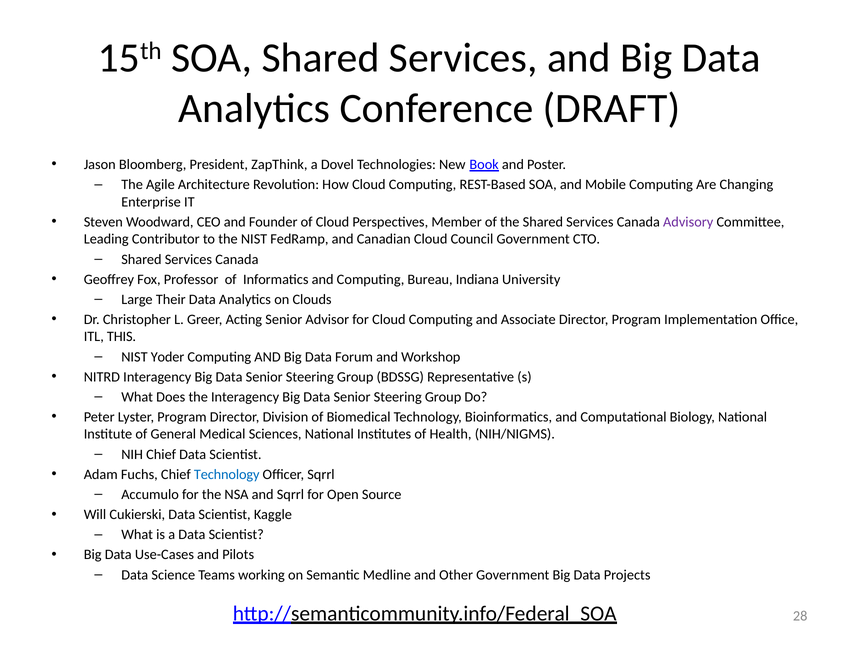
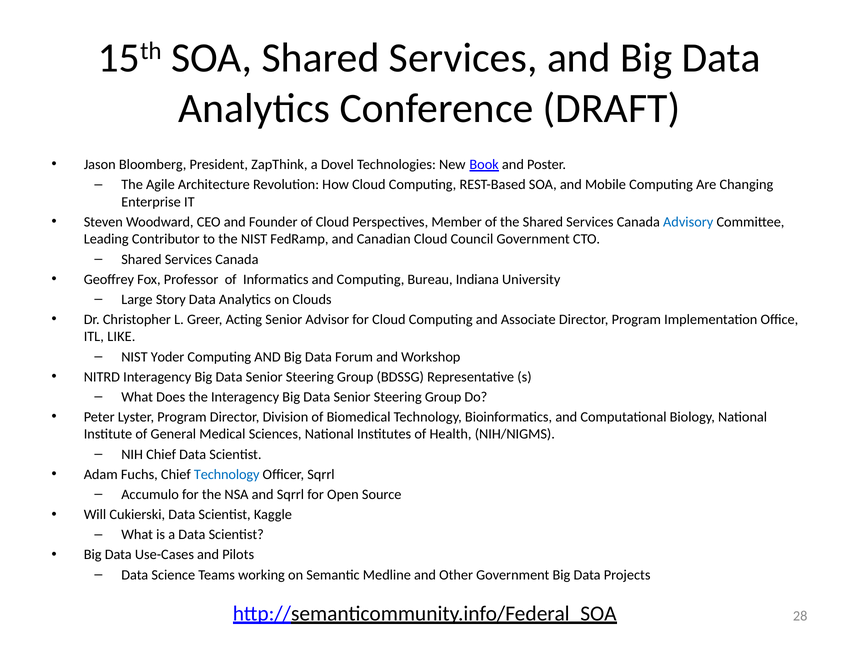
Advisory colour: purple -> blue (688, 222)
Their: Their -> Story (171, 299)
THIS: THIS -> LIKE (121, 336)
